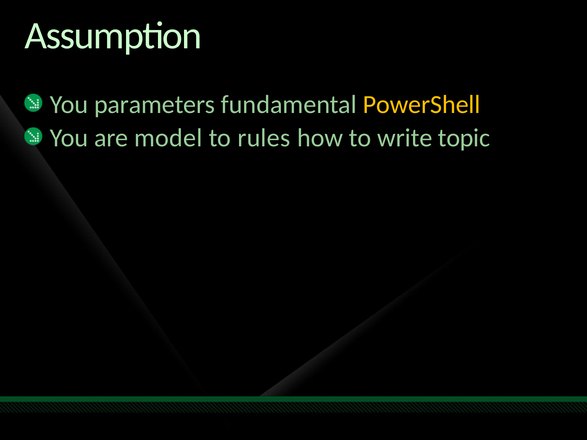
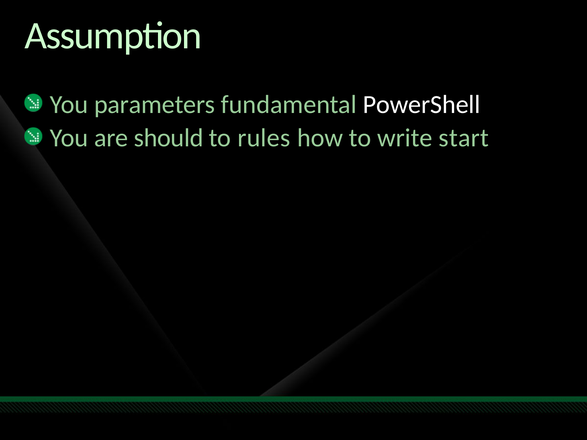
PowerShell colour: yellow -> white (422, 105)
model: model -> should (169, 138)
topic: topic -> start (464, 138)
